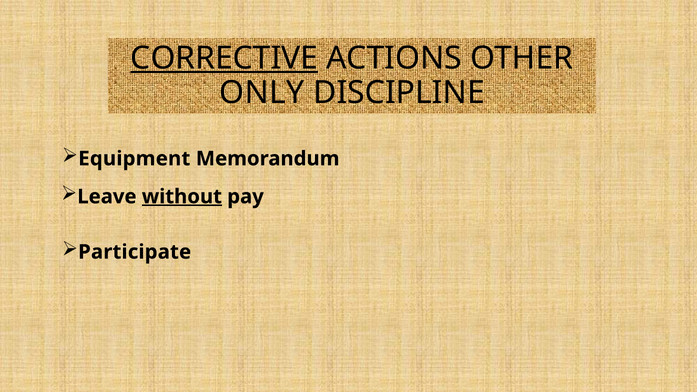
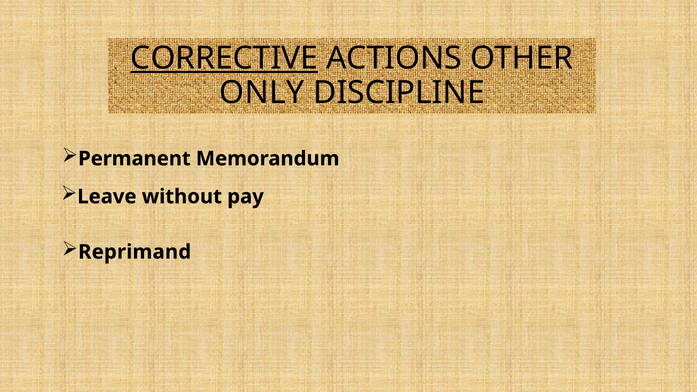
Equipment: Equipment -> Permanent (134, 159)
without underline: present -> none (182, 197)
Participate: Participate -> Reprimand (135, 252)
